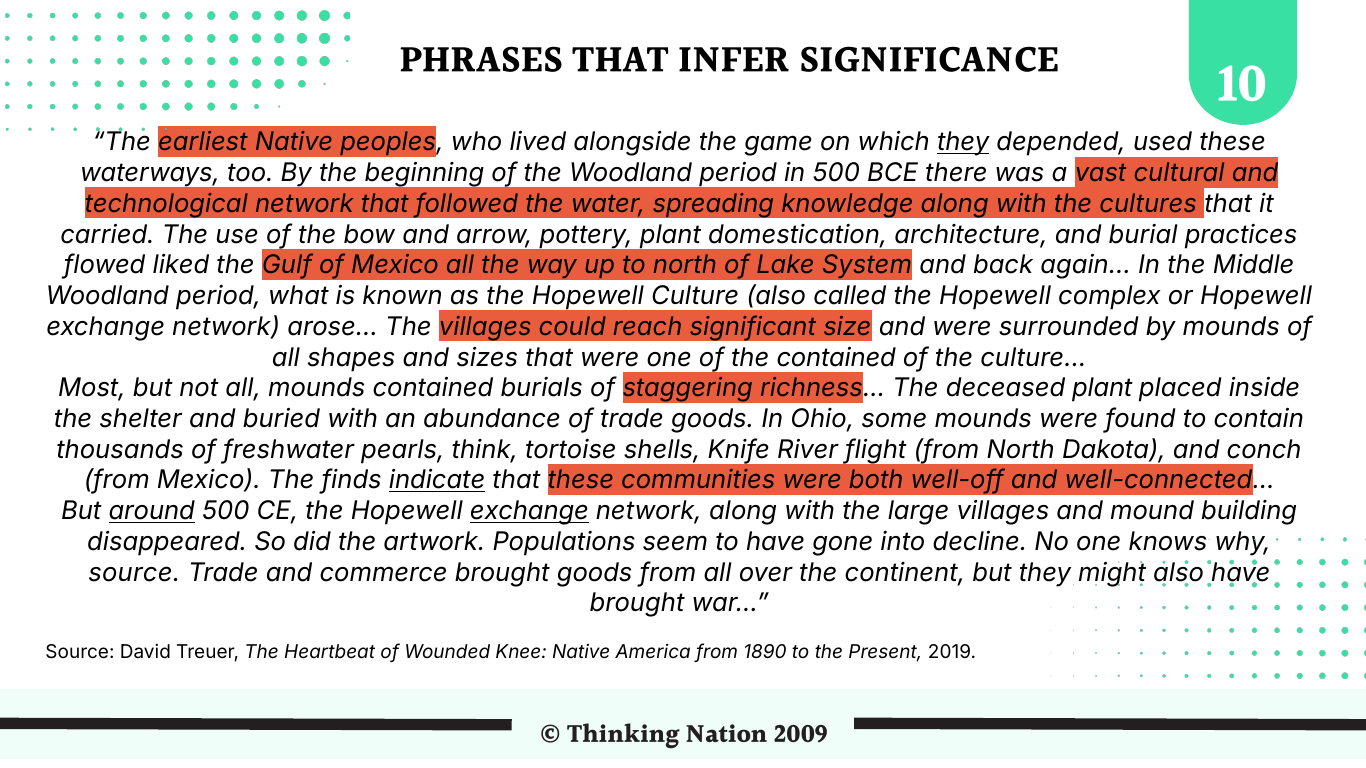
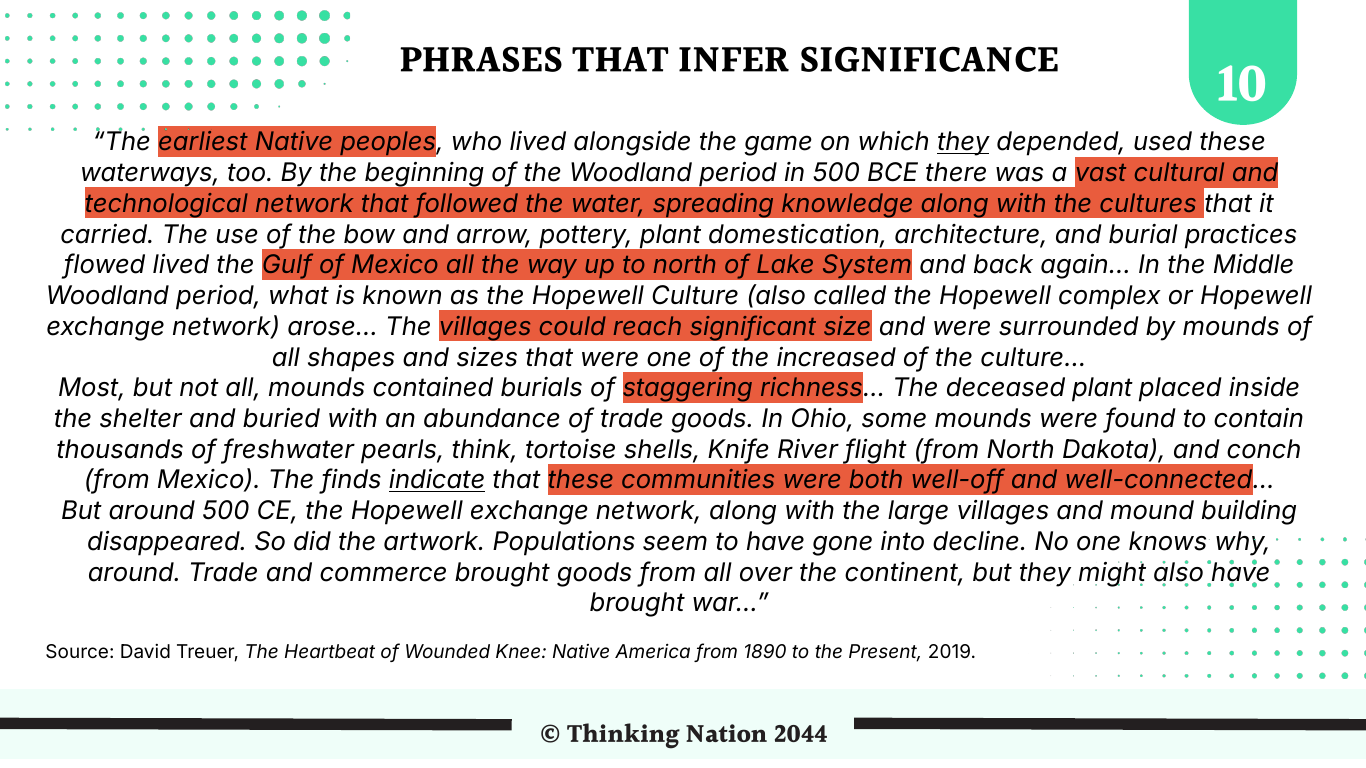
flowed liked: liked -> lived (181, 265)
the contained: contained -> increased (836, 358)
around underline: present -> none (152, 512)
exchange underline: present -> none (529, 512)
source: source -> around (134, 573)
2009: 2009 -> 2044 (801, 736)
